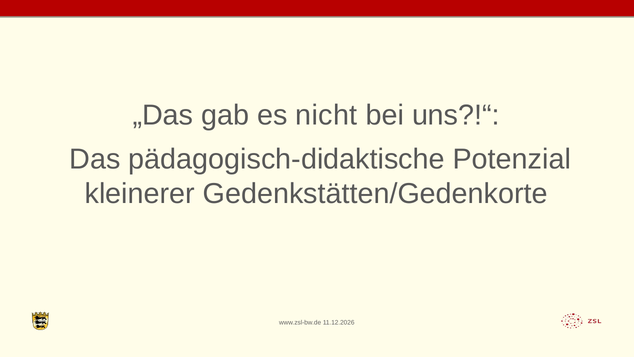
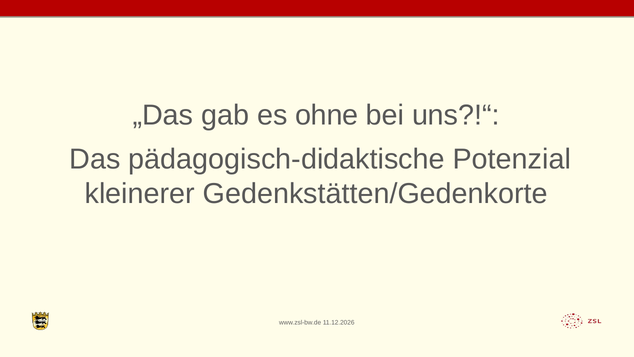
nicht: nicht -> ohne (327, 115)
